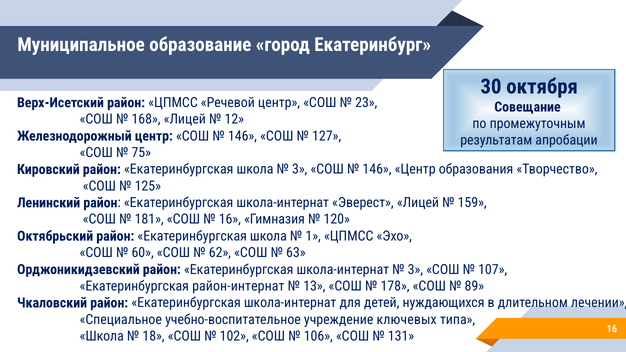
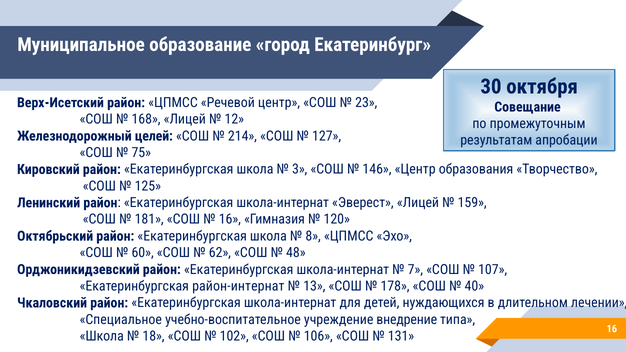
Железнодорожный центр: центр -> целей (154, 136)
146: 146 -> 214 (242, 136)
1: 1 -> 8 (313, 236)
63: 63 -> 48 (296, 253)
3: 3 -> 7 (415, 270)
89: 89 -> 40 (474, 286)
ключевых: ключевых -> внедрение (407, 320)
